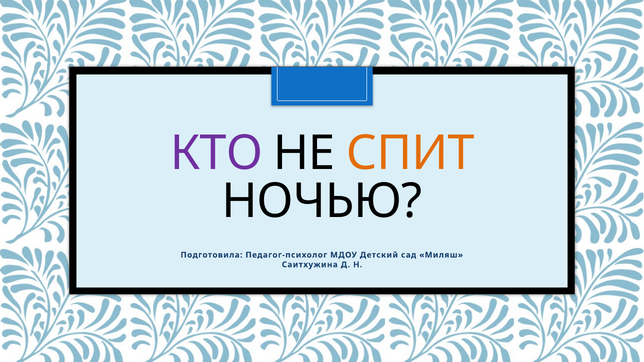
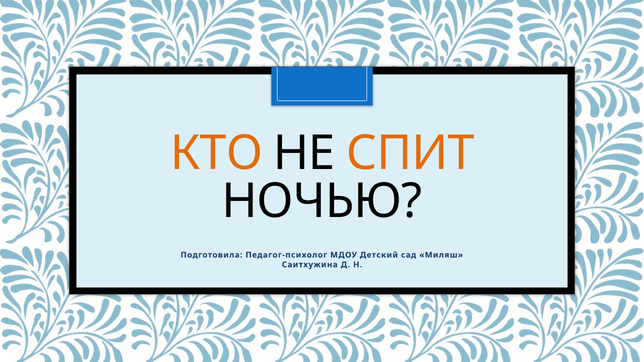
КТО colour: purple -> orange (216, 153)
